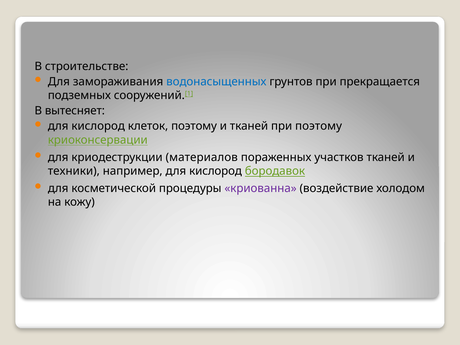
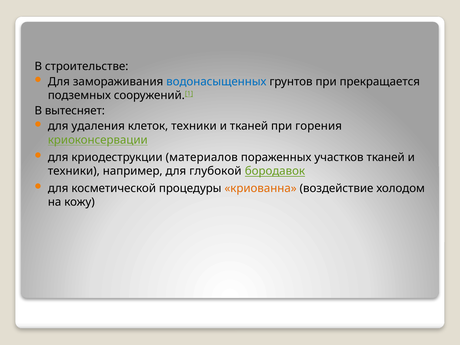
кислород: кислород -> удаления (98, 126)
клеток поэтому: поэтому -> техники (194, 126)
при поэтому: поэтому -> горения (319, 126)
например для кислород: кислород -> глубокой (215, 171)
криованна colour: purple -> orange (261, 188)
